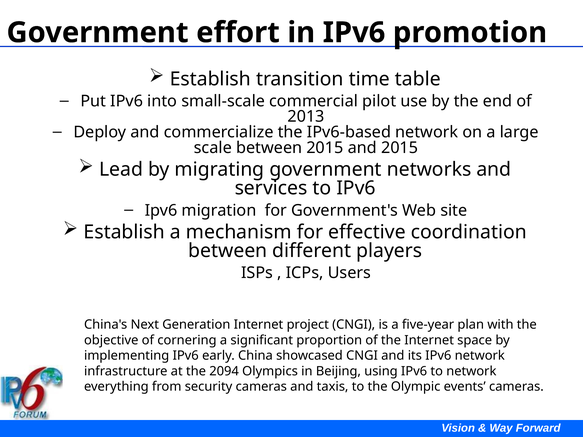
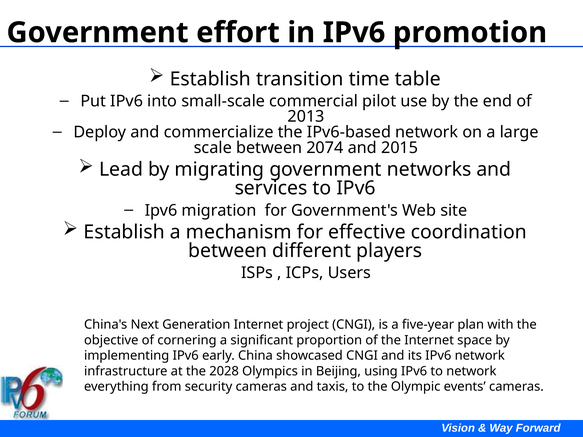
between 2015: 2015 -> 2074 (325, 148)
2094: 2094 -> 2028 (224, 371)
